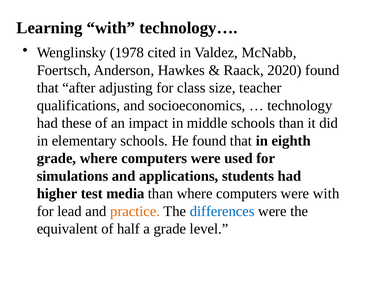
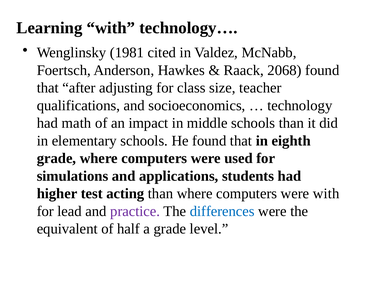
1978: 1978 -> 1981 (127, 53)
2020: 2020 -> 2068 (285, 70)
these: these -> math (76, 123)
media: media -> acting (125, 193)
practice colour: orange -> purple (135, 211)
